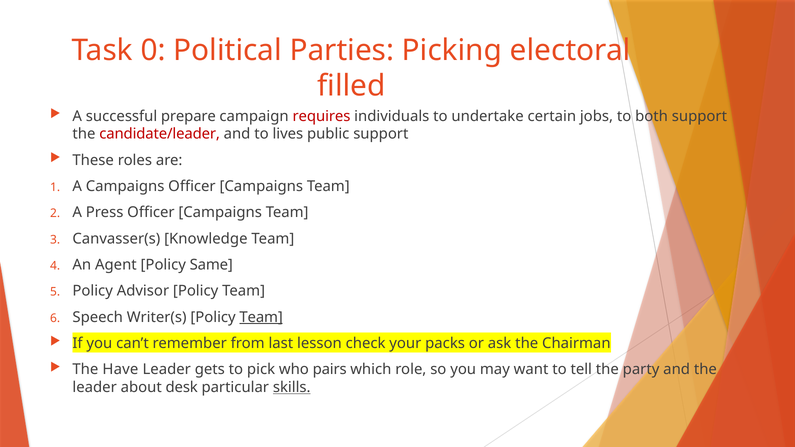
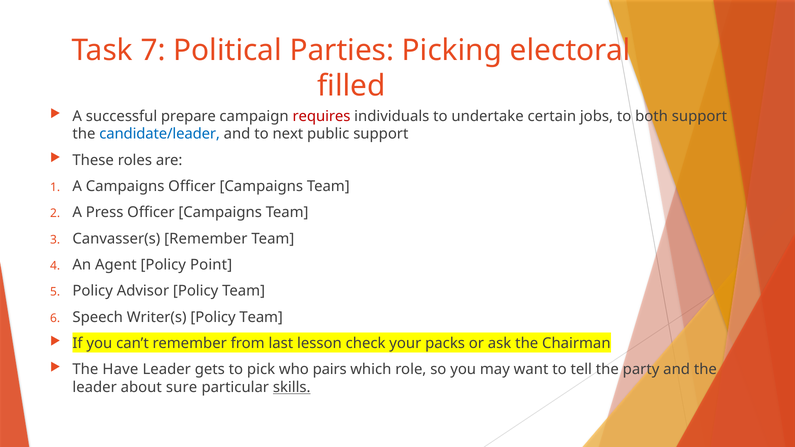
0: 0 -> 7 (153, 50)
candidate/leader colour: red -> blue (160, 134)
lives: lives -> next (288, 134)
Canvasser(s Knowledge: Knowledge -> Remember (206, 239)
Same: Same -> Point (211, 265)
Team underline: present -> none (261, 317)
desk: desk -> sure (182, 388)
